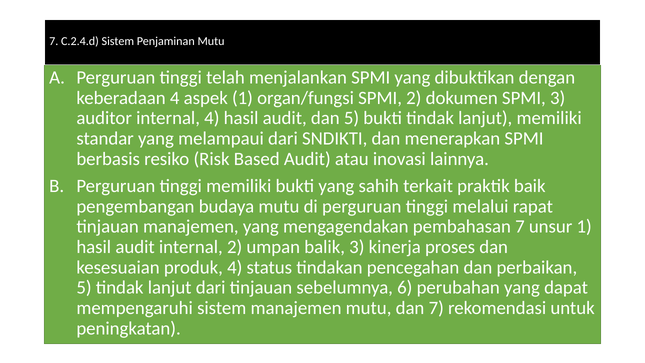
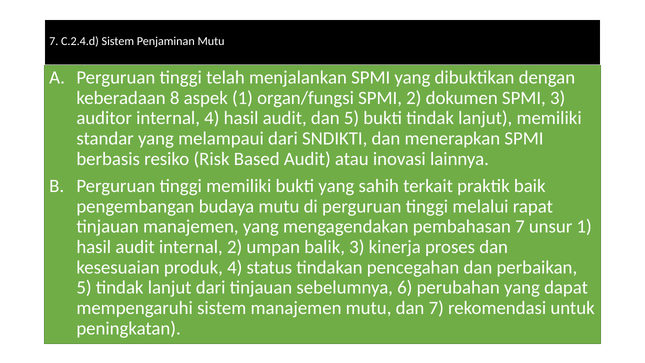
keberadaan 4: 4 -> 8 (175, 98)
